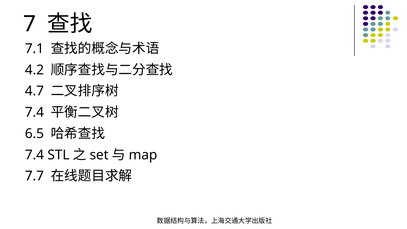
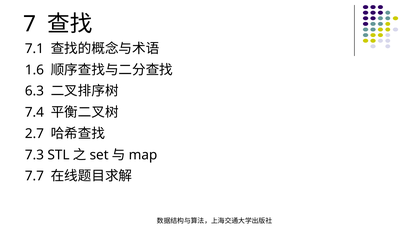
4.2: 4.2 -> 1.6 (34, 70)
4.7: 4.7 -> 6.3 (34, 91)
6.5: 6.5 -> 2.7 (34, 134)
7.4: 7.4 -> 7.3 (34, 155)
